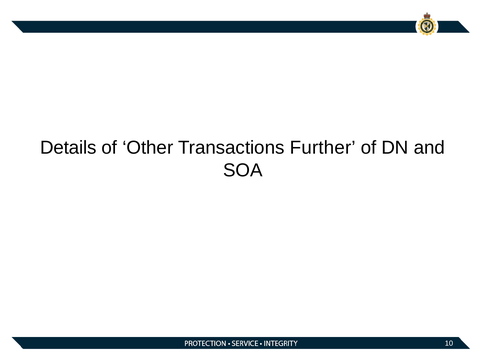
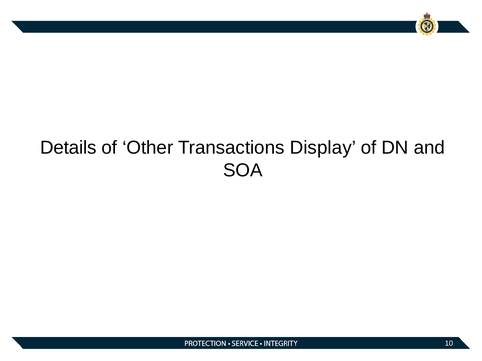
Further: Further -> Display (323, 148)
